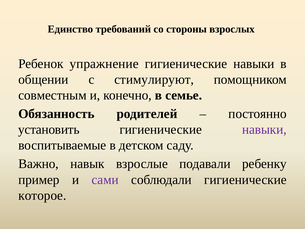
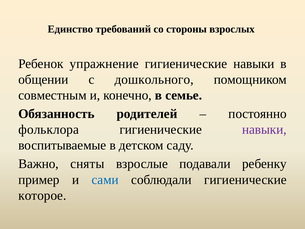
стимулируют: стимулируют -> дошкольного (154, 79)
установить: установить -> фольклора (49, 129)
навык: навык -> сняты (87, 164)
сами colour: purple -> blue (105, 179)
